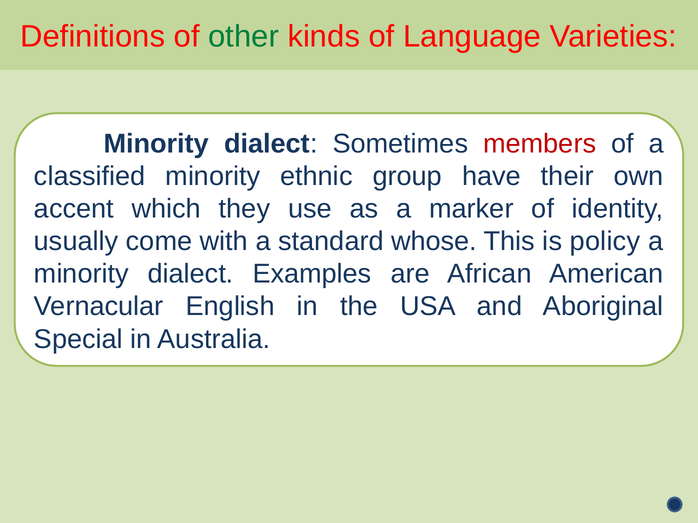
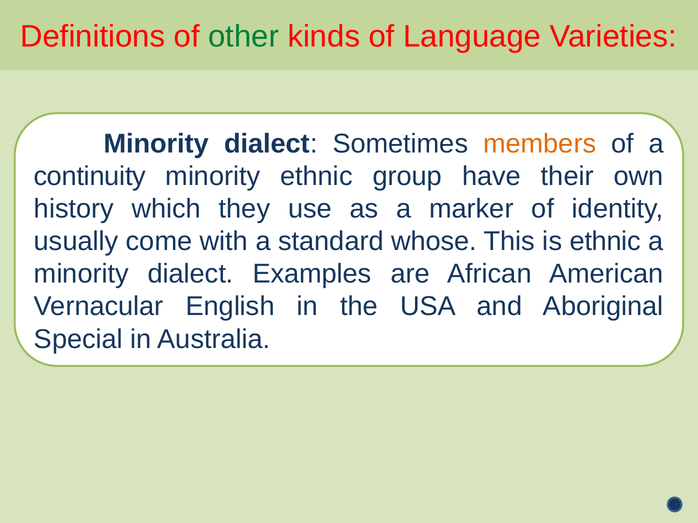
members colour: red -> orange (540, 144)
classified: classified -> continuity (90, 176)
accent: accent -> history (74, 209)
is policy: policy -> ethnic (605, 242)
